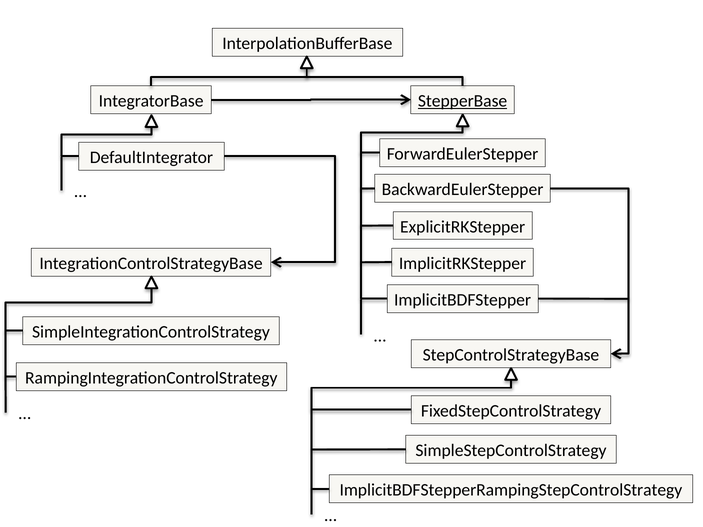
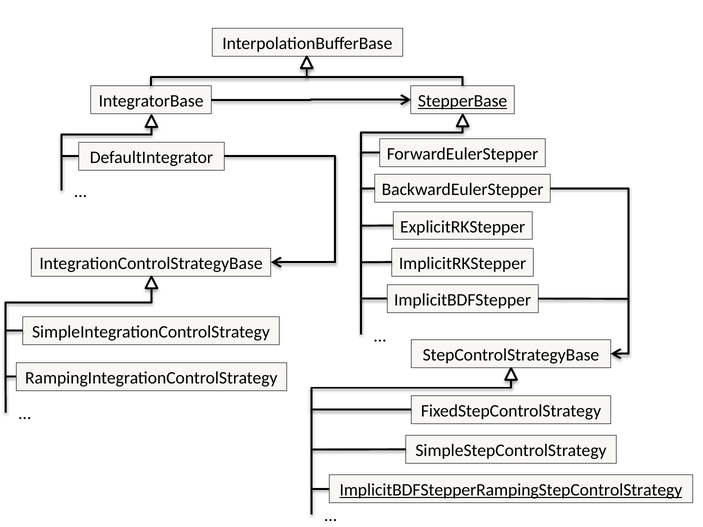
ImplicitBDFStepperRampingStepControlStrategy underline: none -> present (511, 490)
